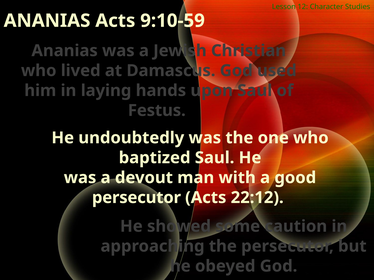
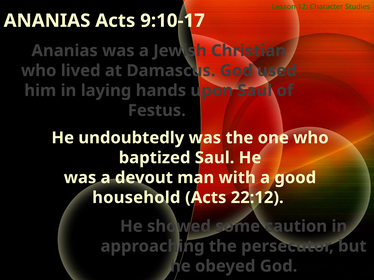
9:10-59: 9:10-59 -> 9:10-17 (173, 21)
persecutor: persecutor -> household (136, 198)
